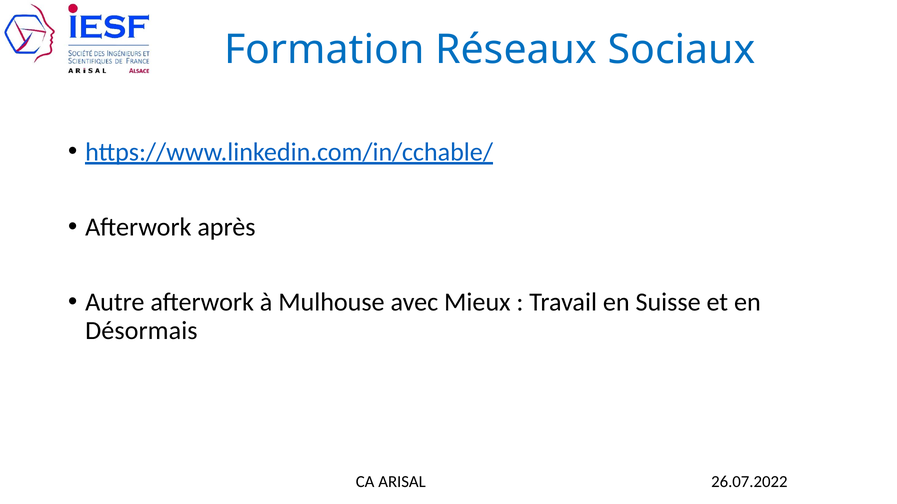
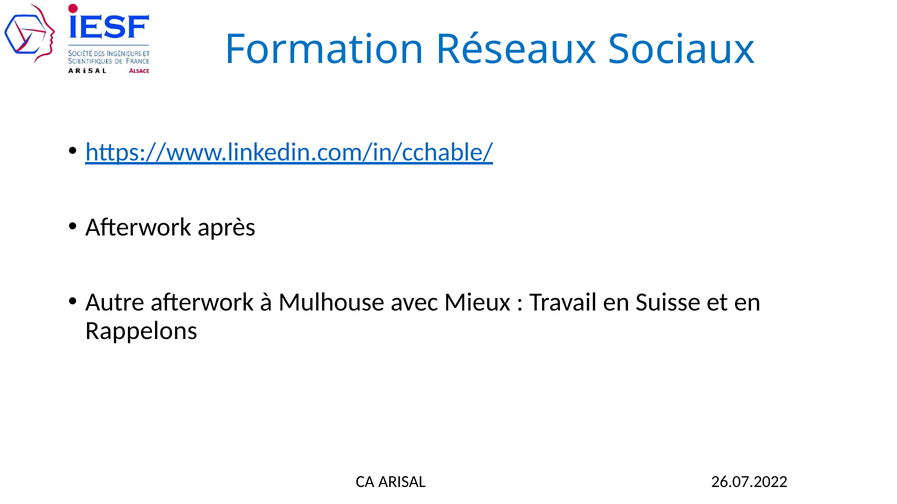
Désormais: Désormais -> Rappelons (141, 331)
